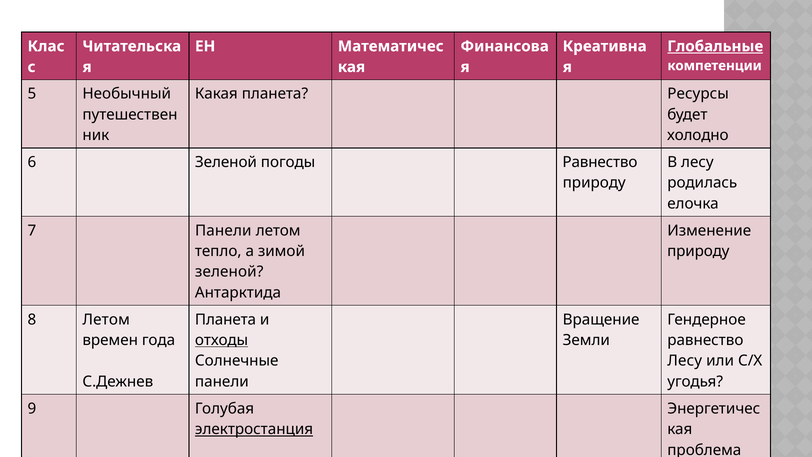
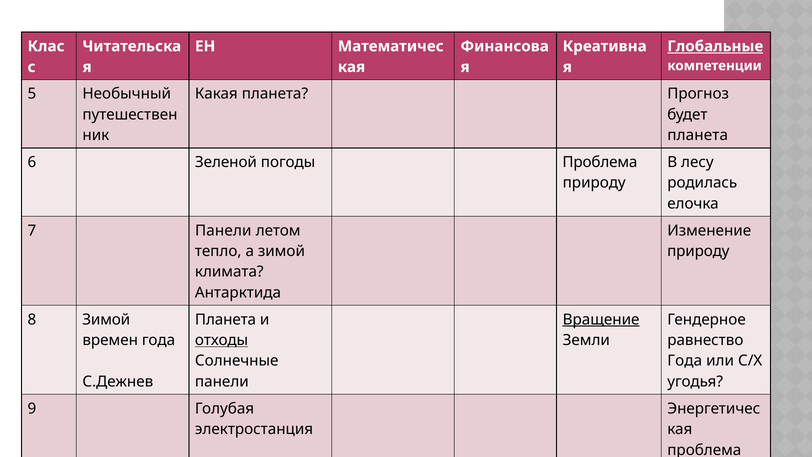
Ресурсы: Ресурсы -> Прогноз (698, 94)
холодно: холодно -> планета (698, 135)
погоды Равнество: Равнество -> Проблема (600, 162)
зеленой: зеленой -> климата (229, 272)
8 Летом: Летом -> Зимой (106, 319)
Вращение underline: none -> present (601, 319)
Лесу: Лесу -> Года (685, 361)
электростанция underline: present -> none (254, 429)
